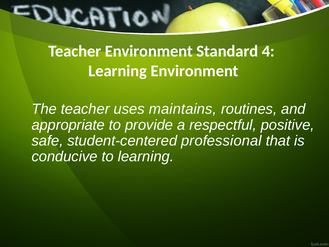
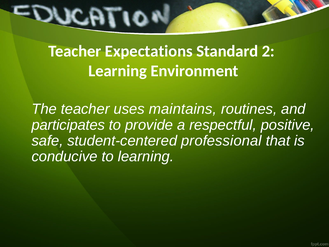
Teacher Environment: Environment -> Expectations (149, 51)
4: 4 -> 2 (268, 51)
appropriate: appropriate -> participates (68, 125)
